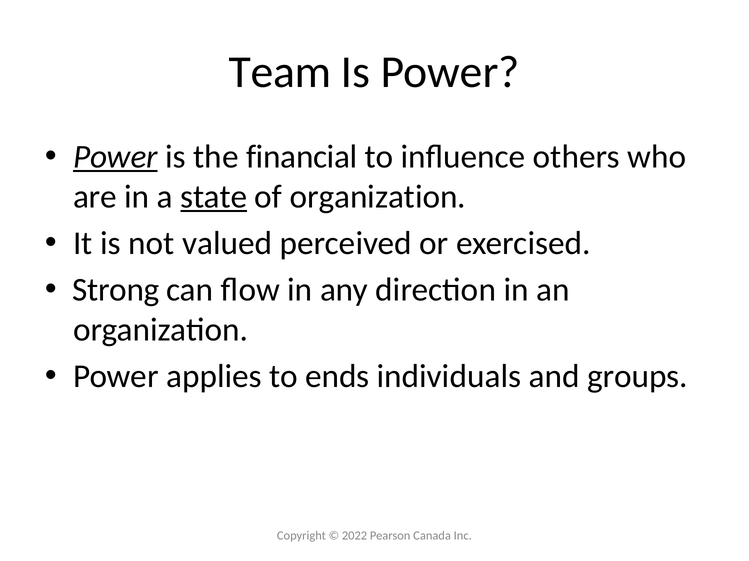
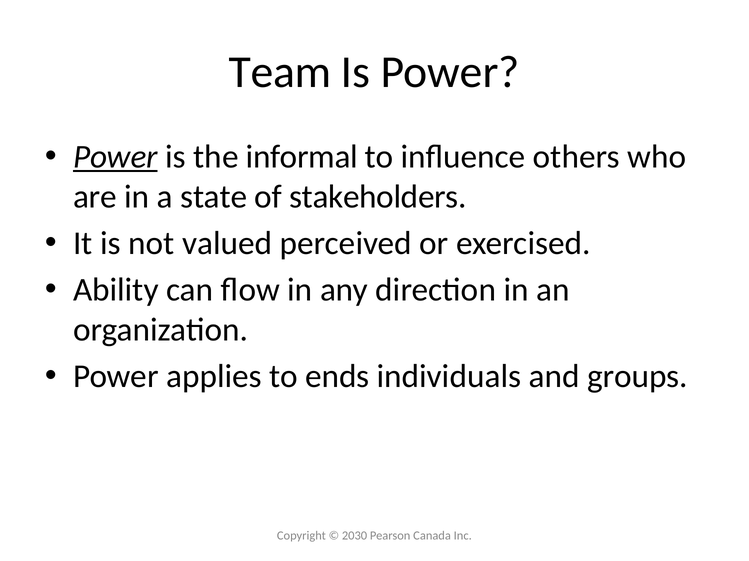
financial: financial -> informal (302, 157)
state underline: present -> none (214, 197)
of organization: organization -> stakeholders (378, 197)
Strong: Strong -> Ability (116, 290)
2022: 2022 -> 2030 (355, 536)
